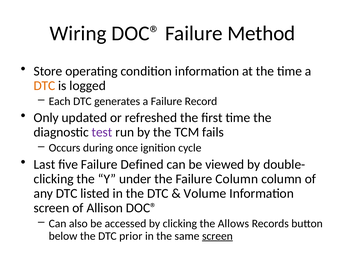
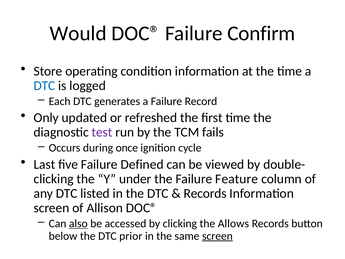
Wiring: Wiring -> Would (78, 33)
Method: Method -> Confirm (261, 33)
DTC colour: orange -> blue (44, 86)
Failure Column: Column -> Feature (237, 179)
Volume: Volume -> Records (205, 193)
also underline: none -> present (78, 223)
